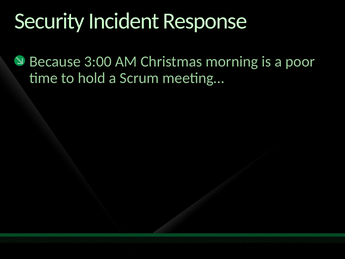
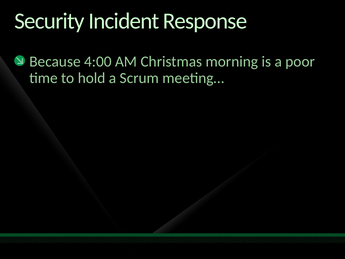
3:00: 3:00 -> 4:00 (98, 62)
